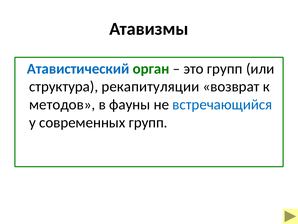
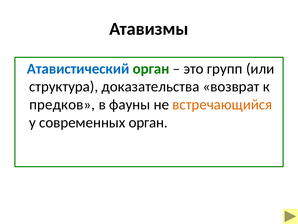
рекапитуляции: рекапитуляции -> доказательства (150, 86)
методов: методов -> предков (62, 104)
встречающийся colour: blue -> orange (222, 104)
современных групп: групп -> орган (148, 122)
